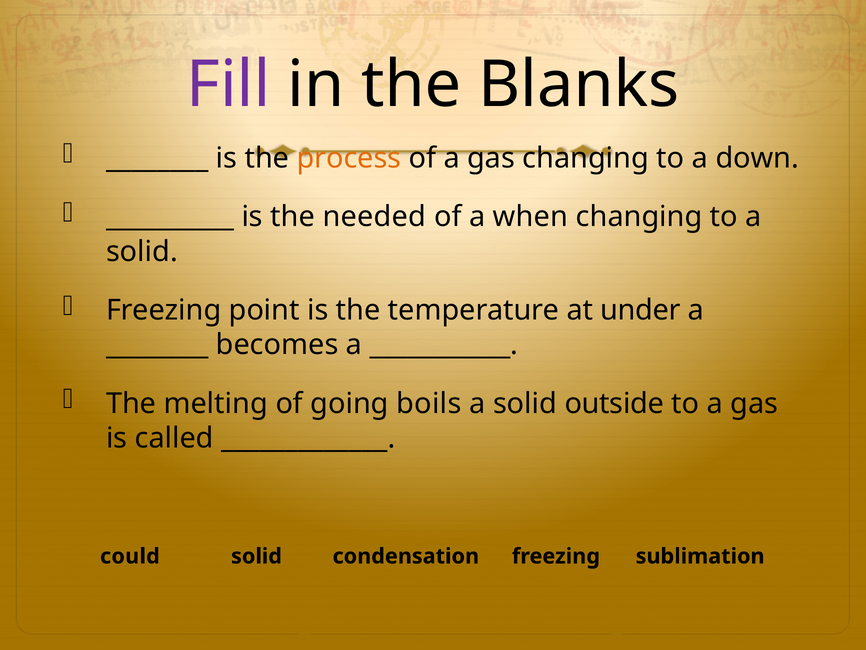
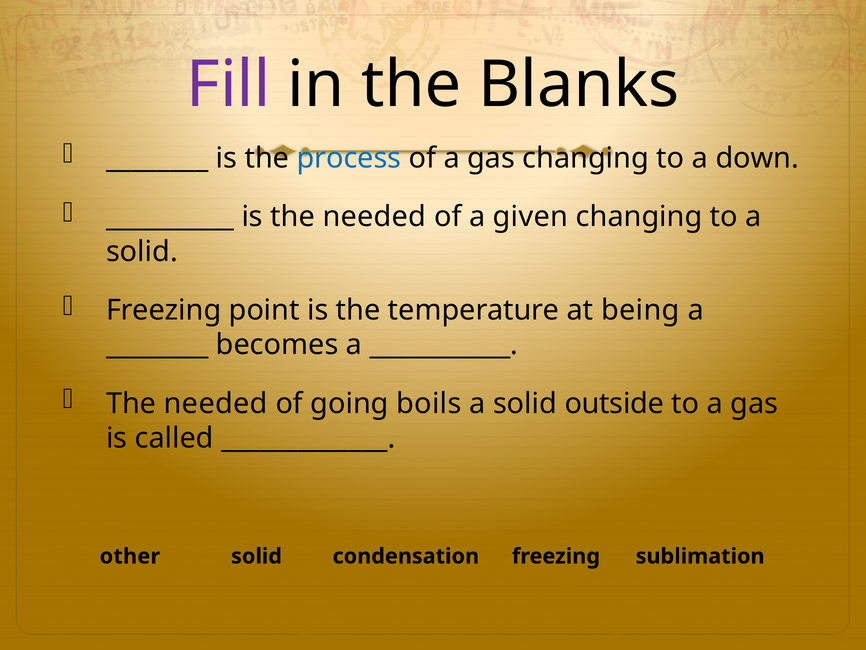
process colour: orange -> blue (349, 158)
when: when -> given (530, 217)
under: under -> being (640, 310)
melting: melting -> needed (216, 403)
could: could -> other (130, 556)
